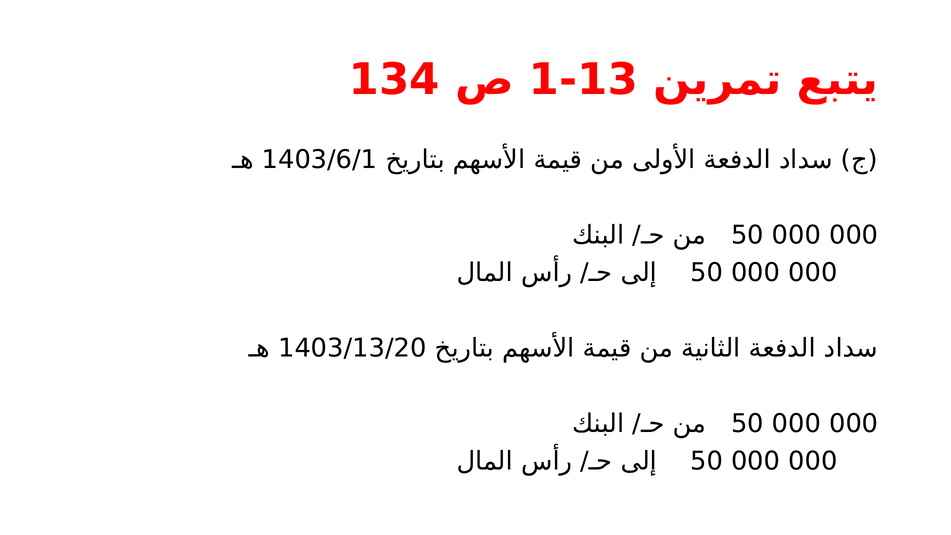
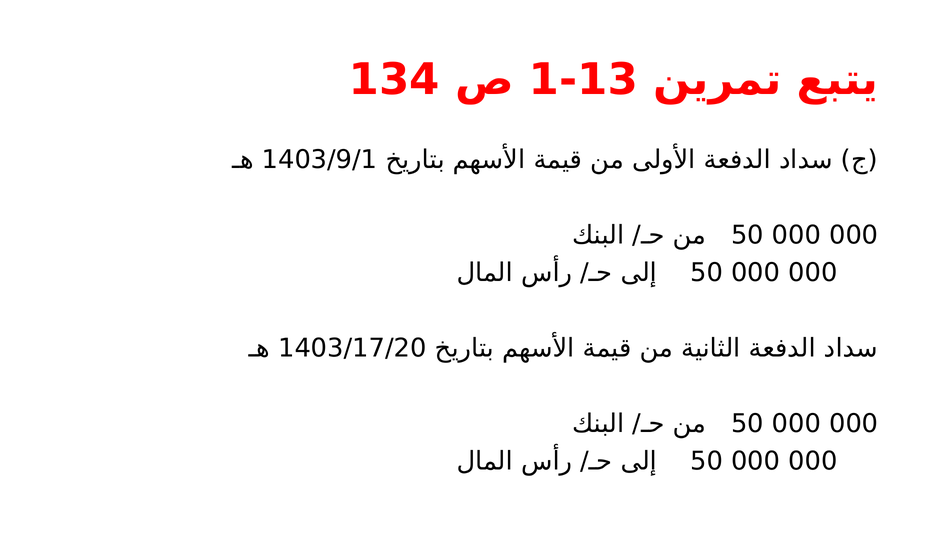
1403/6/1: 1403/6/1 -> 1403/9/1 (320, 160)
1403/13/20: 1403/13/20 -> 1403/17/20 (352, 348)
